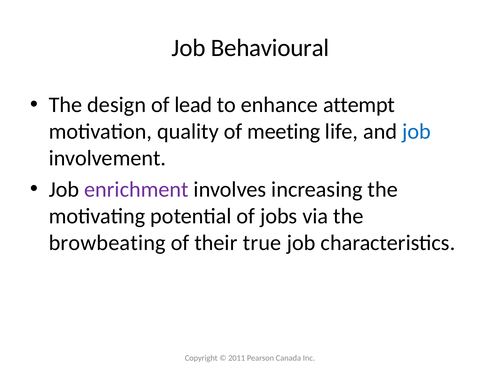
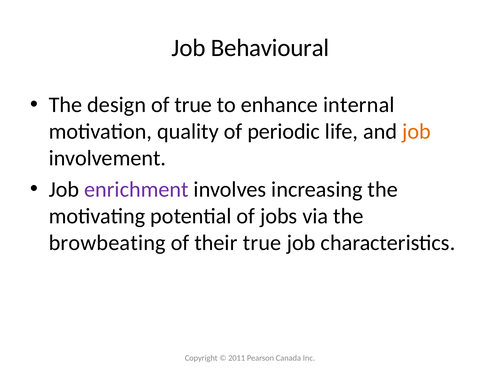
of lead: lead -> true (193, 105)
attempt: attempt -> internal (359, 105)
meeting: meeting -> periodic (284, 132)
job colour: blue -> orange (416, 132)
